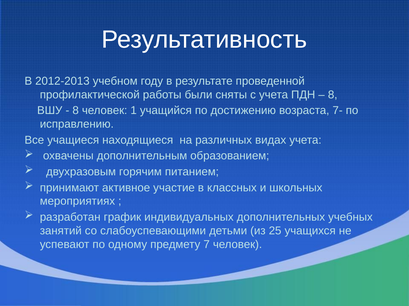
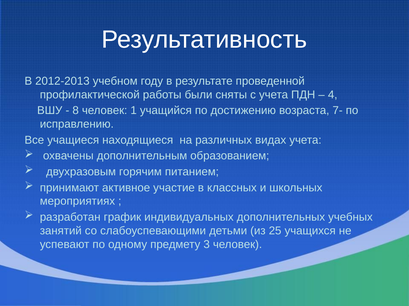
8: 8 -> 4 (333, 95)
7: 7 -> 3 (207, 245)
